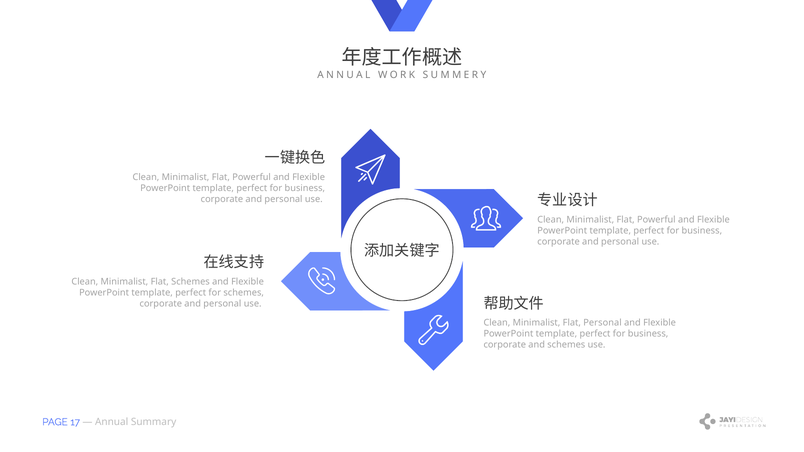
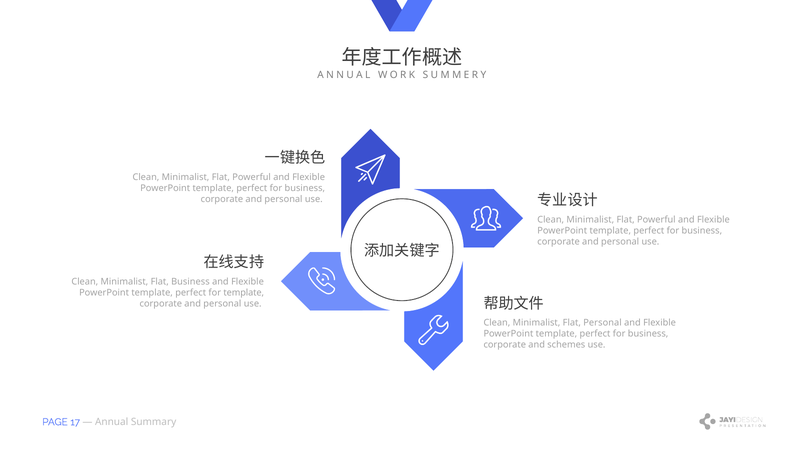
Flat Schemes: Schemes -> Business (190, 282)
for schemes: schemes -> template (244, 293)
